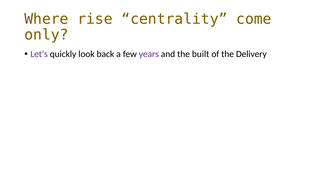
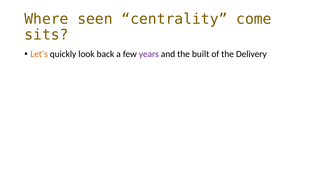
rise: rise -> seen (95, 19)
only: only -> sits (46, 35)
Let’s colour: purple -> orange (39, 54)
